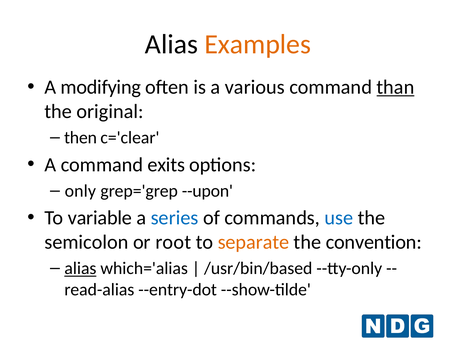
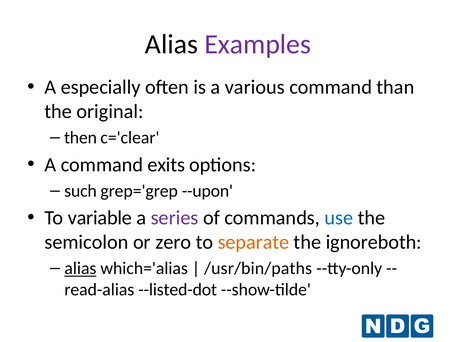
Examples colour: orange -> purple (258, 44)
modifying: modifying -> especially (101, 87)
than underline: present -> none (395, 87)
only: only -> such (81, 191)
series colour: blue -> purple (175, 218)
root: root -> zero (173, 242)
convention: convention -> ignoreboth (374, 242)
/usr/bin/based: /usr/bin/based -> /usr/bin/paths (258, 268)
--entry-dot: --entry-dot -> --listed-dot (178, 290)
